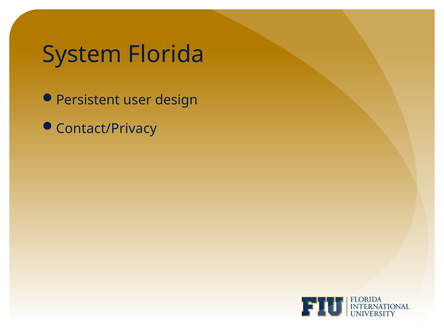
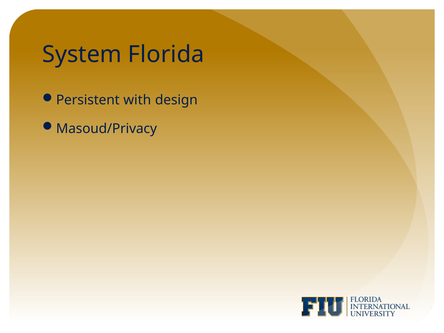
user: user -> with (137, 100)
Contact/Privacy: Contact/Privacy -> Masoud/Privacy (106, 129)
